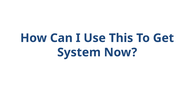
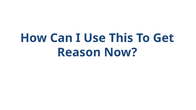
System: System -> Reason (79, 53)
